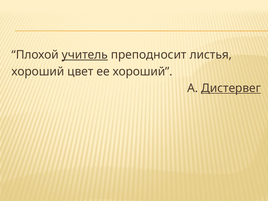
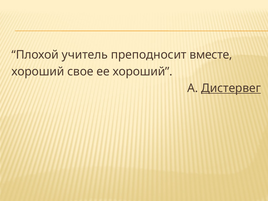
учитель underline: present -> none (85, 55)
листья: листья -> вместе (211, 55)
цвет: цвет -> свое (80, 72)
